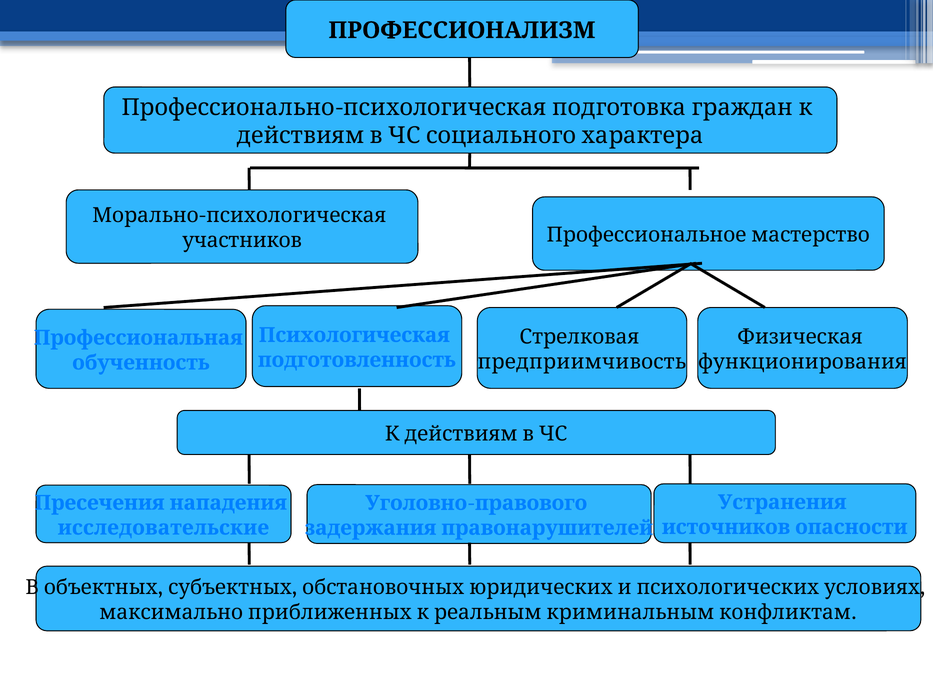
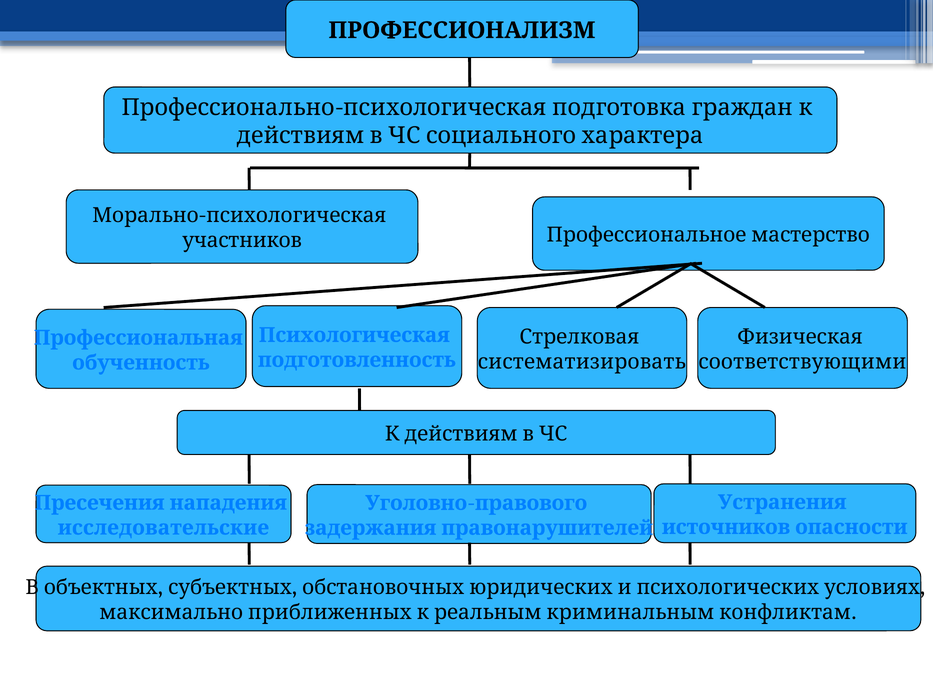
предприимчивость: предприимчивость -> систематизировать (582, 362)
функционирования: функционирования -> соответствующими (802, 362)
